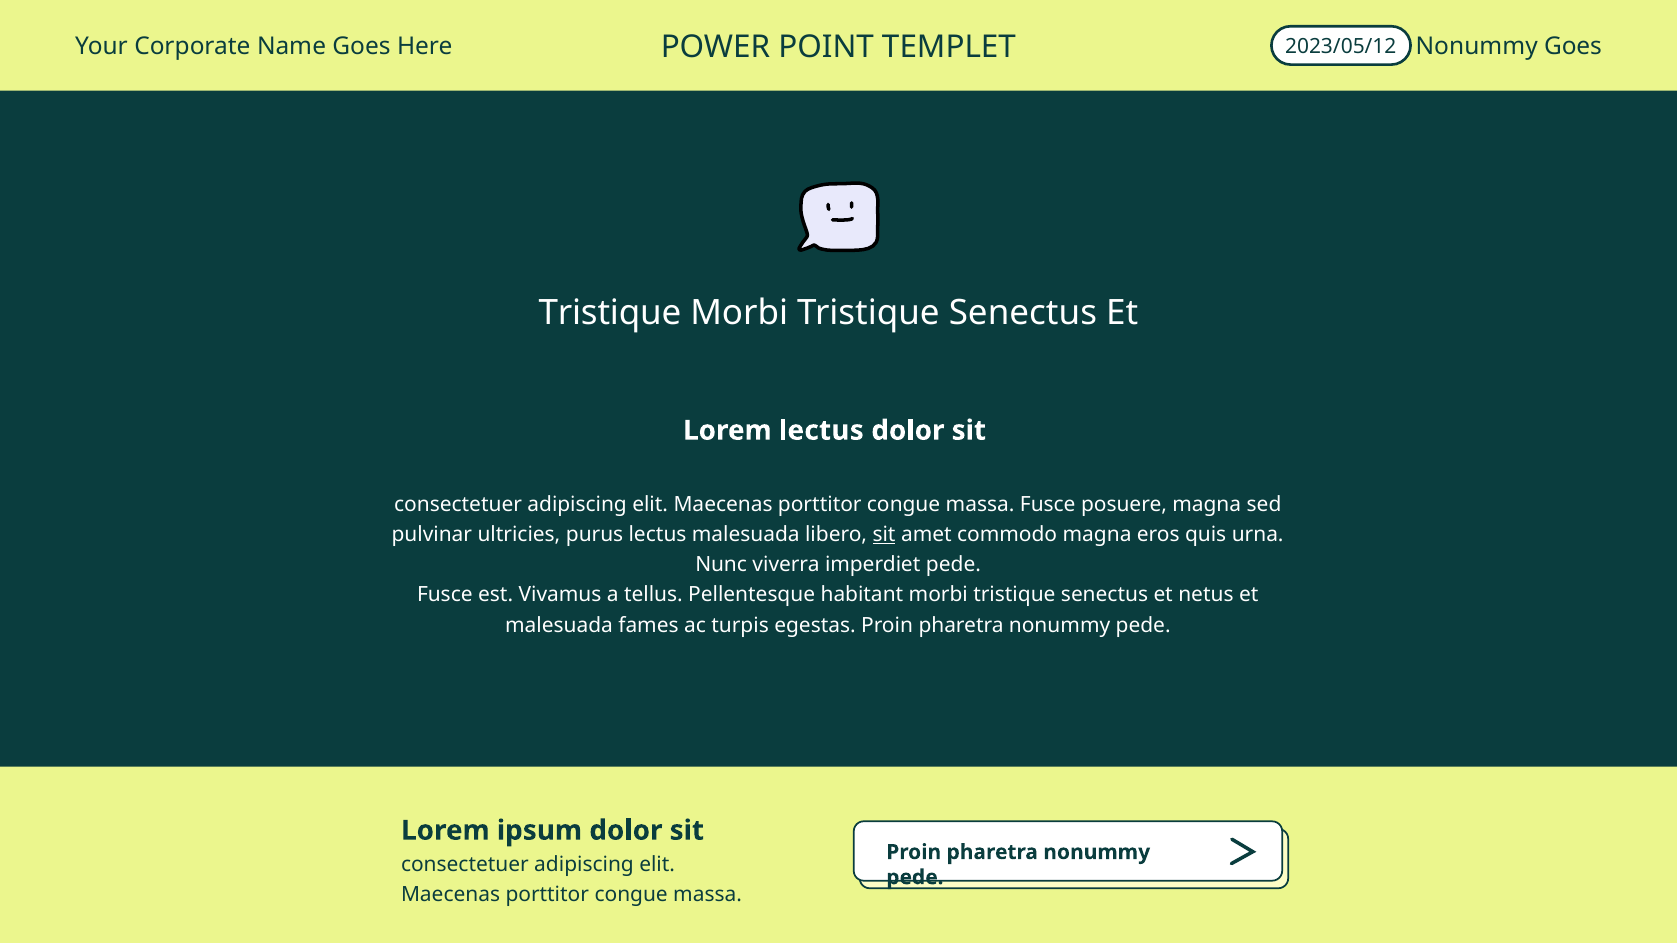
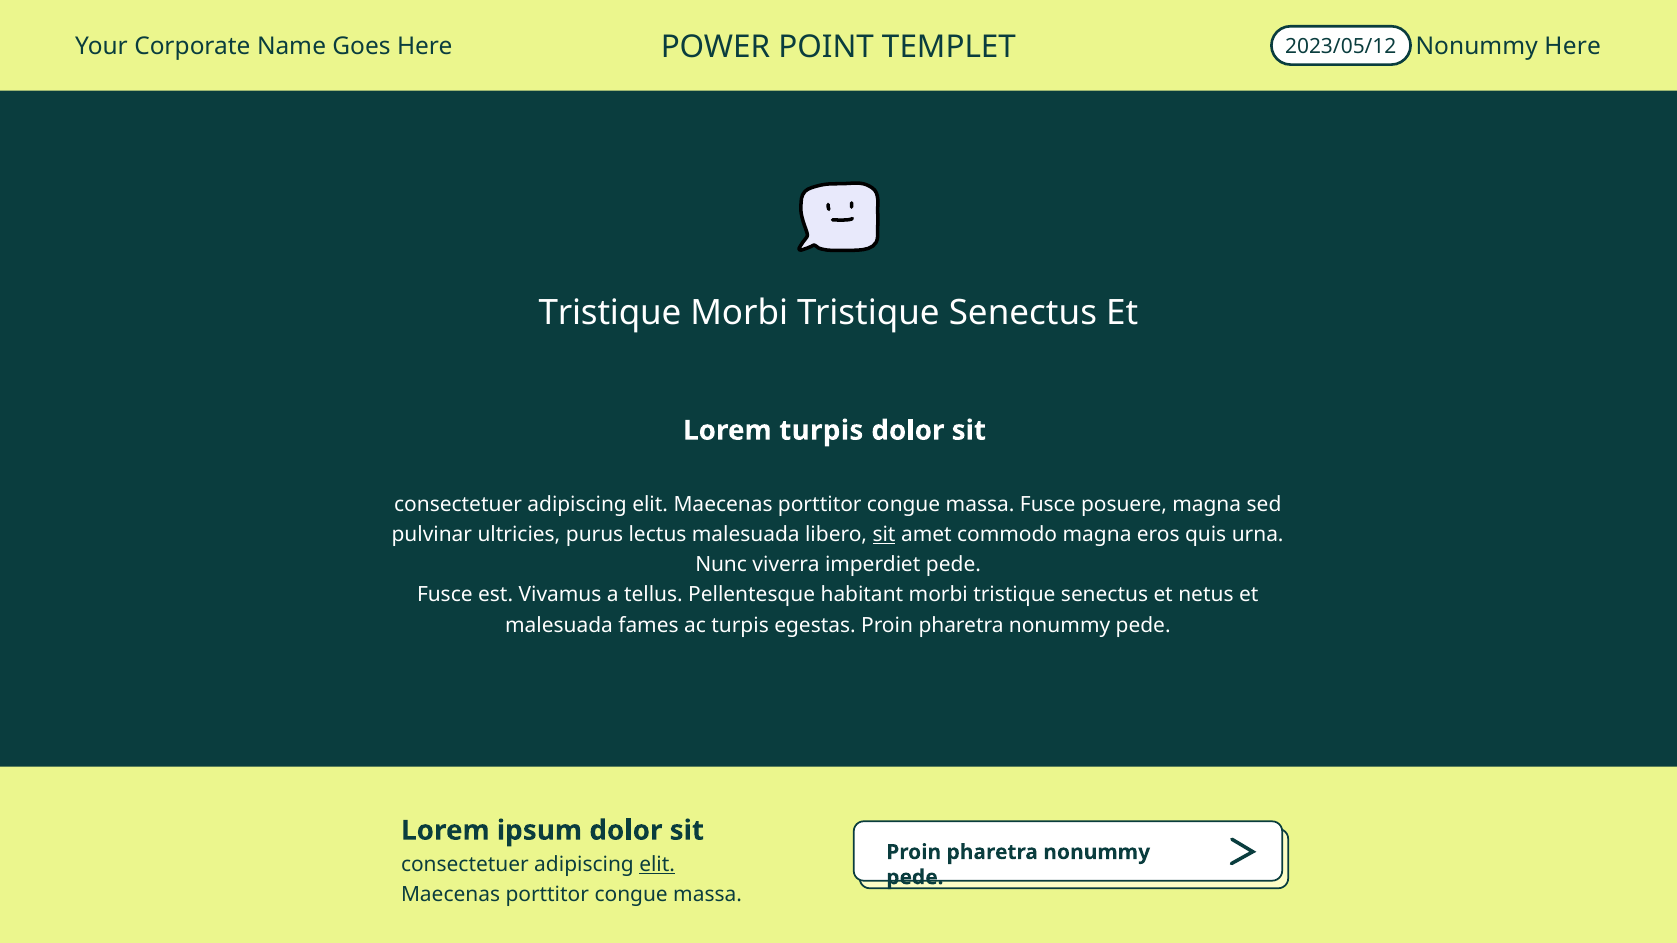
Nonummy Goes: Goes -> Here (1573, 47)
Lorem lectus: lectus -> turpis (821, 431)
elit underline: none -> present (657, 865)
